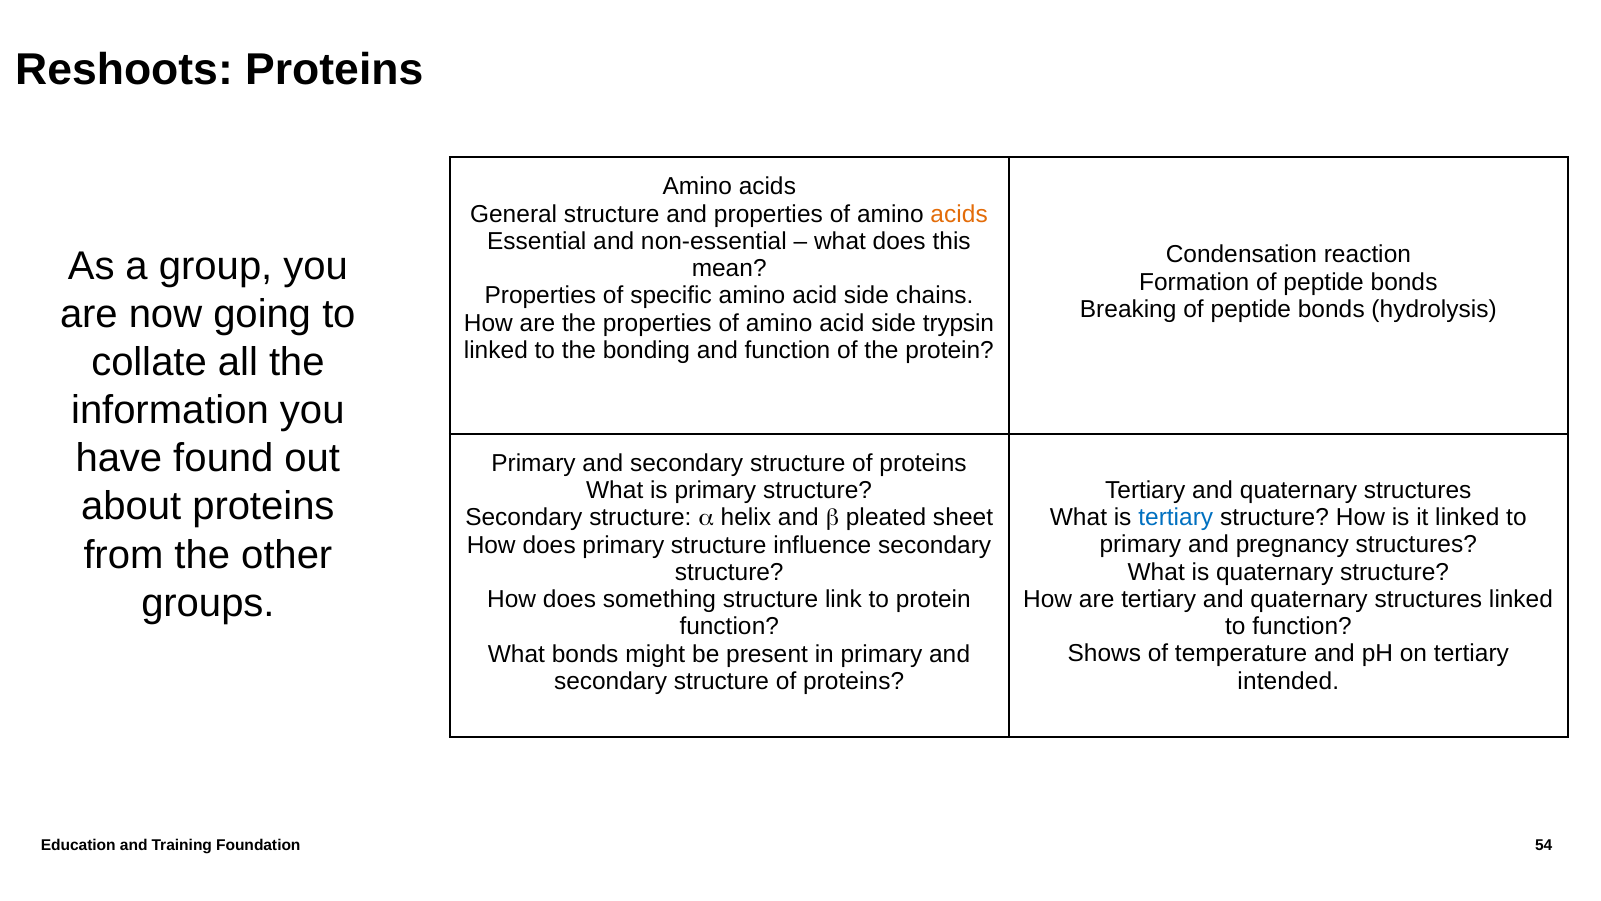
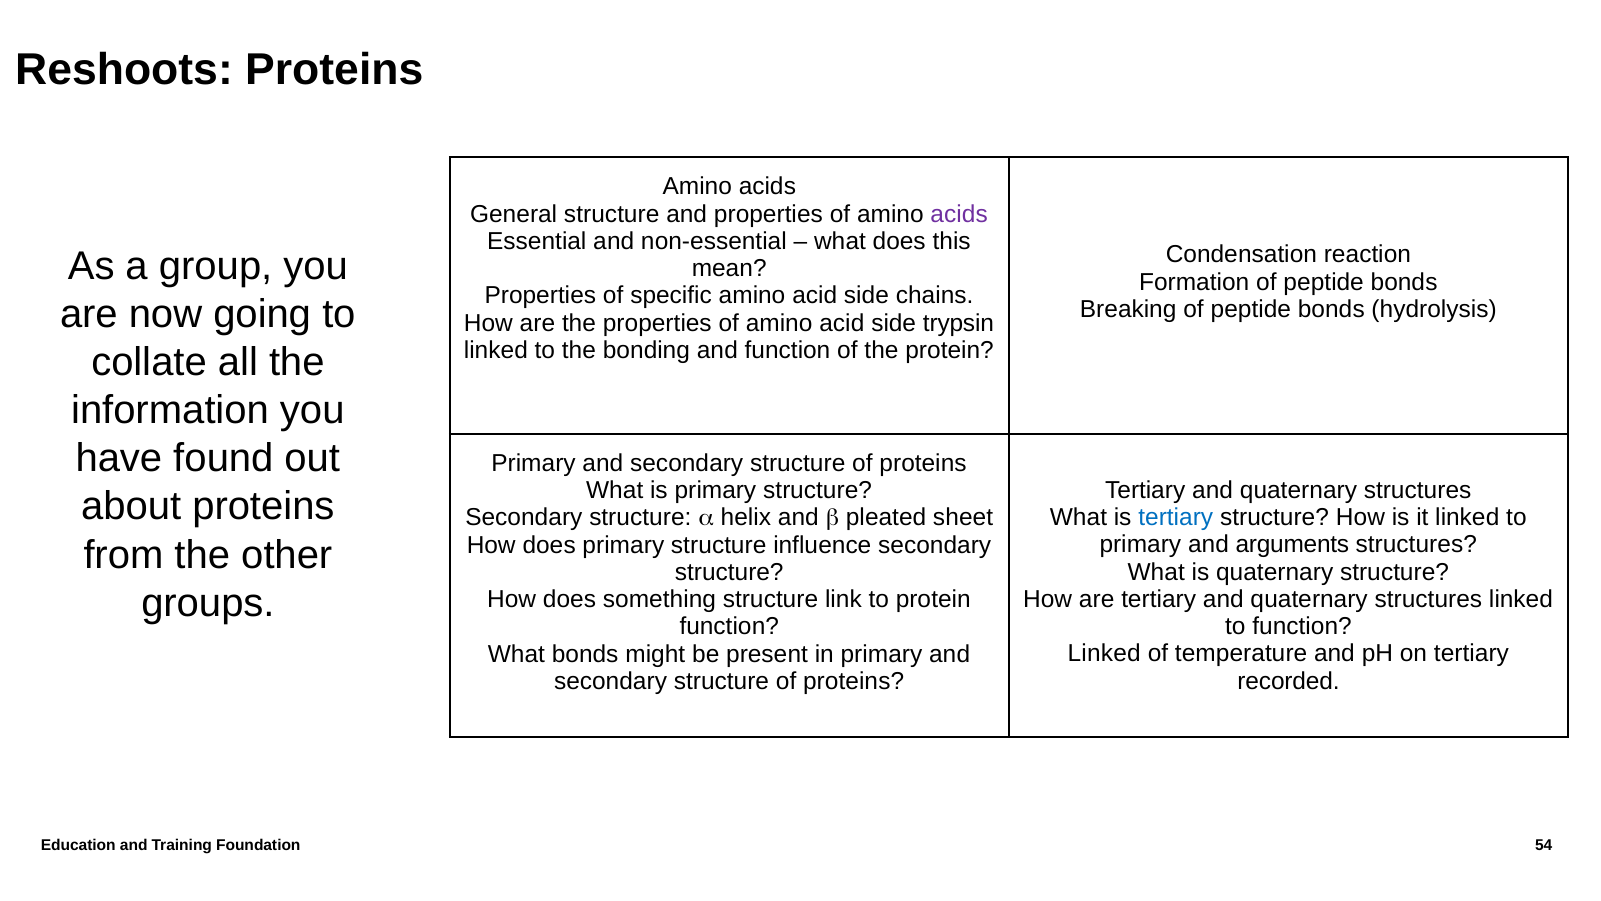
acids colour: orange -> purple (959, 214)
pregnancy: pregnancy -> arguments (1292, 545)
Shows: Shows -> Linked (1104, 654)
intended: intended -> recorded (1289, 681)
